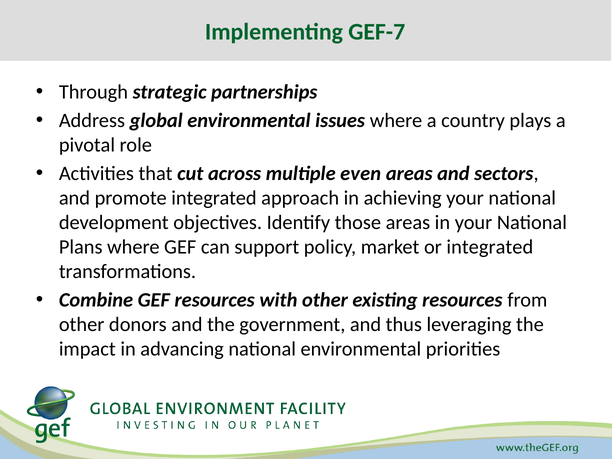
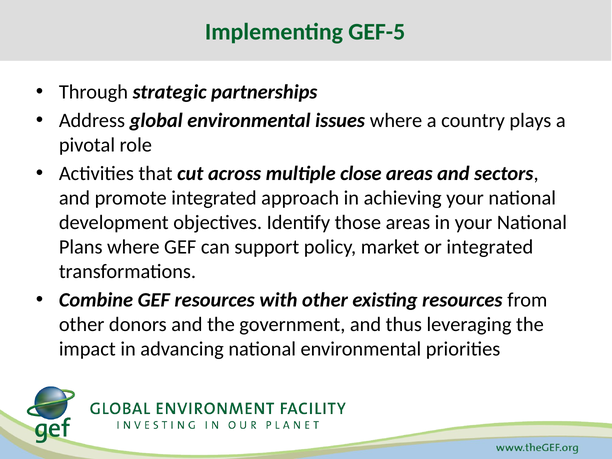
GEF-7: GEF-7 -> GEF-5 (377, 32)
even: even -> close (361, 174)
